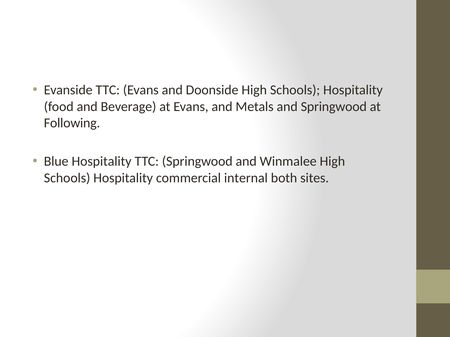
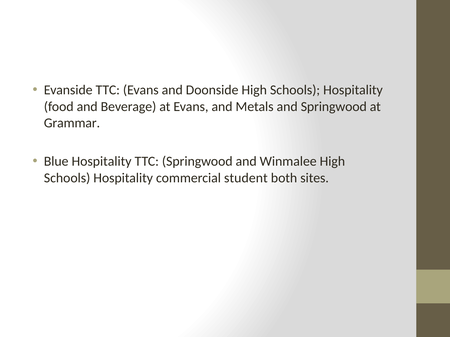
Following: Following -> Grammar (72, 123)
internal: internal -> student (246, 178)
